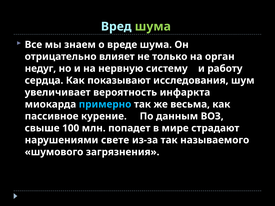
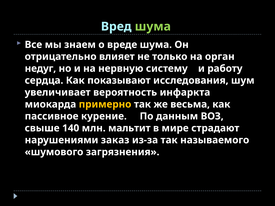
примерно colour: light blue -> yellow (105, 104)
100: 100 -> 140 (71, 128)
попадет: попадет -> мальтит (129, 128)
свете: свете -> заказ (115, 140)
